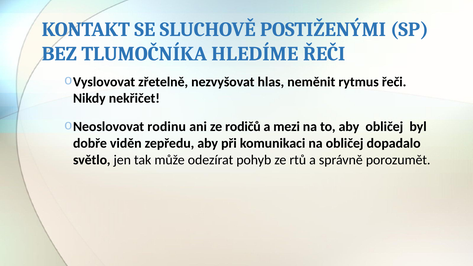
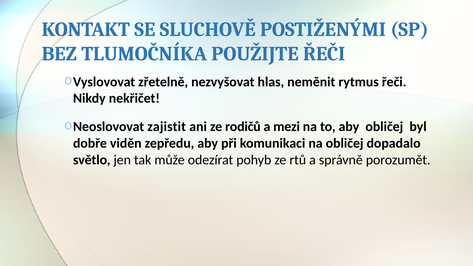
HLEDÍME: HLEDÍME -> POUŽIJTE (255, 54)
rodinu: rodinu -> zajistit (167, 127)
